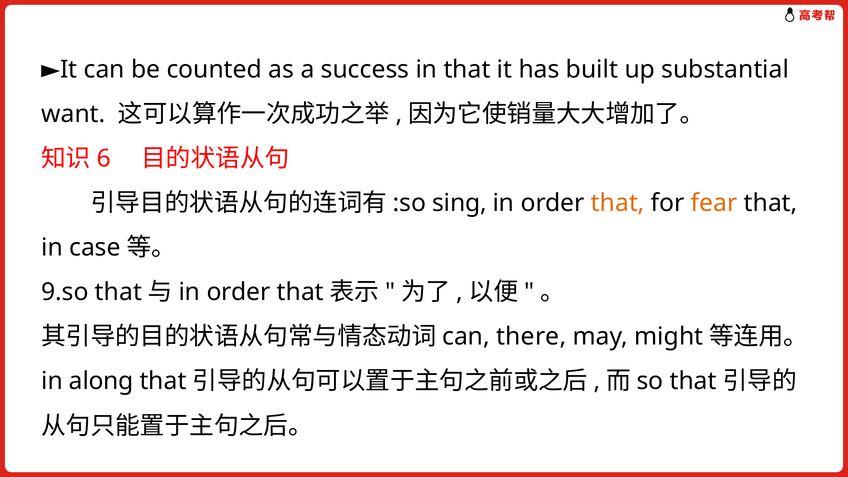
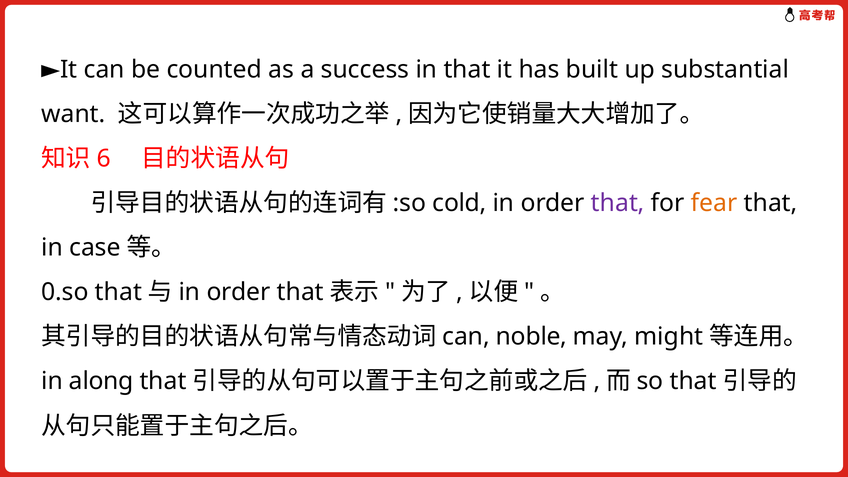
sing: sing -> cold (460, 203)
that colour: orange -> purple (618, 203)
9.so: 9.so -> 0.so (65, 292)
there: there -> noble (531, 337)
